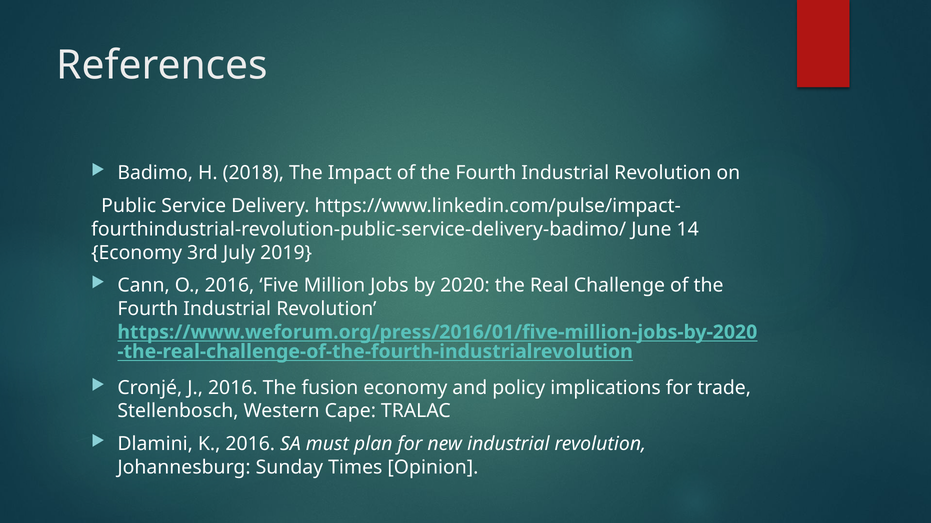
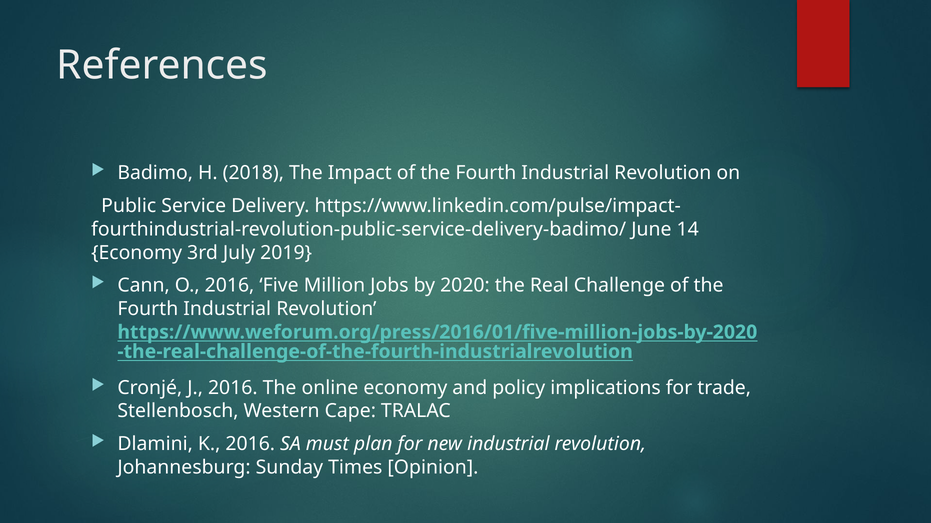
fusion: fusion -> online (330, 388)
